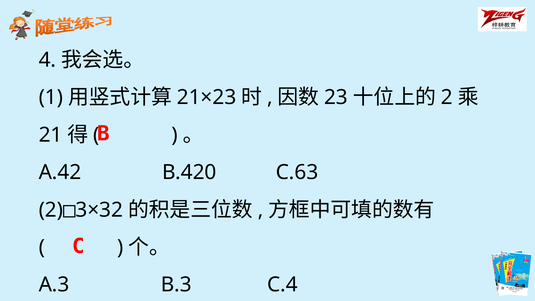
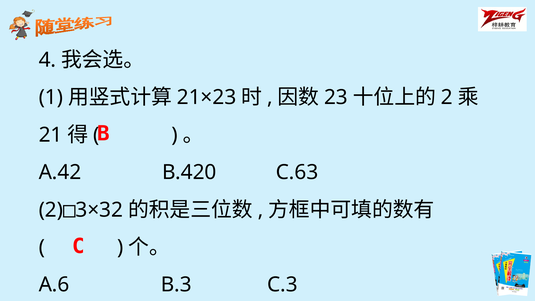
A.3: A.3 -> A.6 (54, 285)
C.4: C.4 -> C.3 (282, 285)
